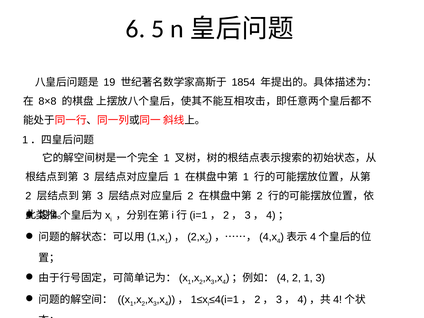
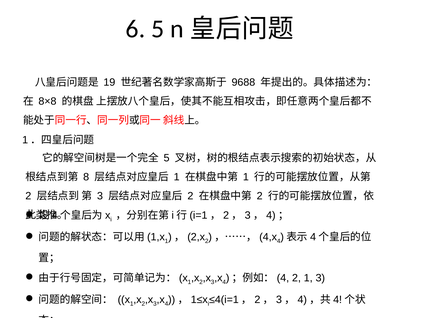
1854: 1854 -> 9688 (243, 82)
1: 1 -> 5 (167, 158)
3: 3 -> 8 (86, 177)
